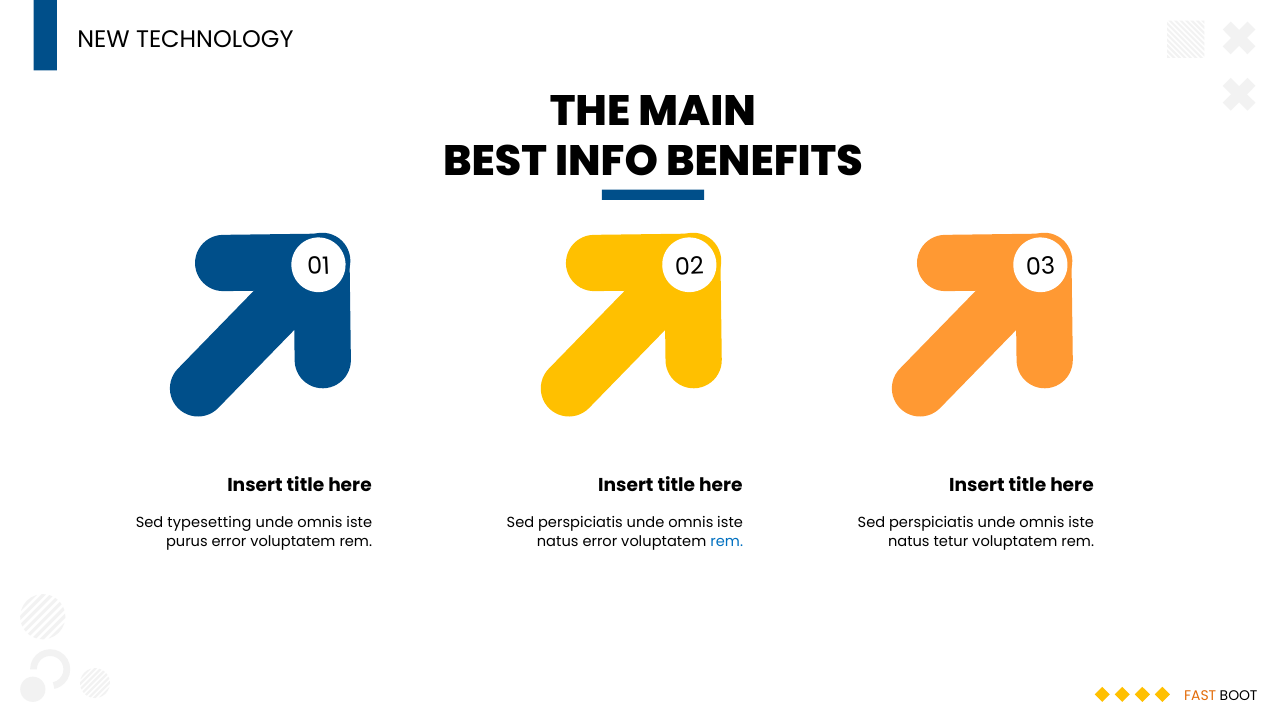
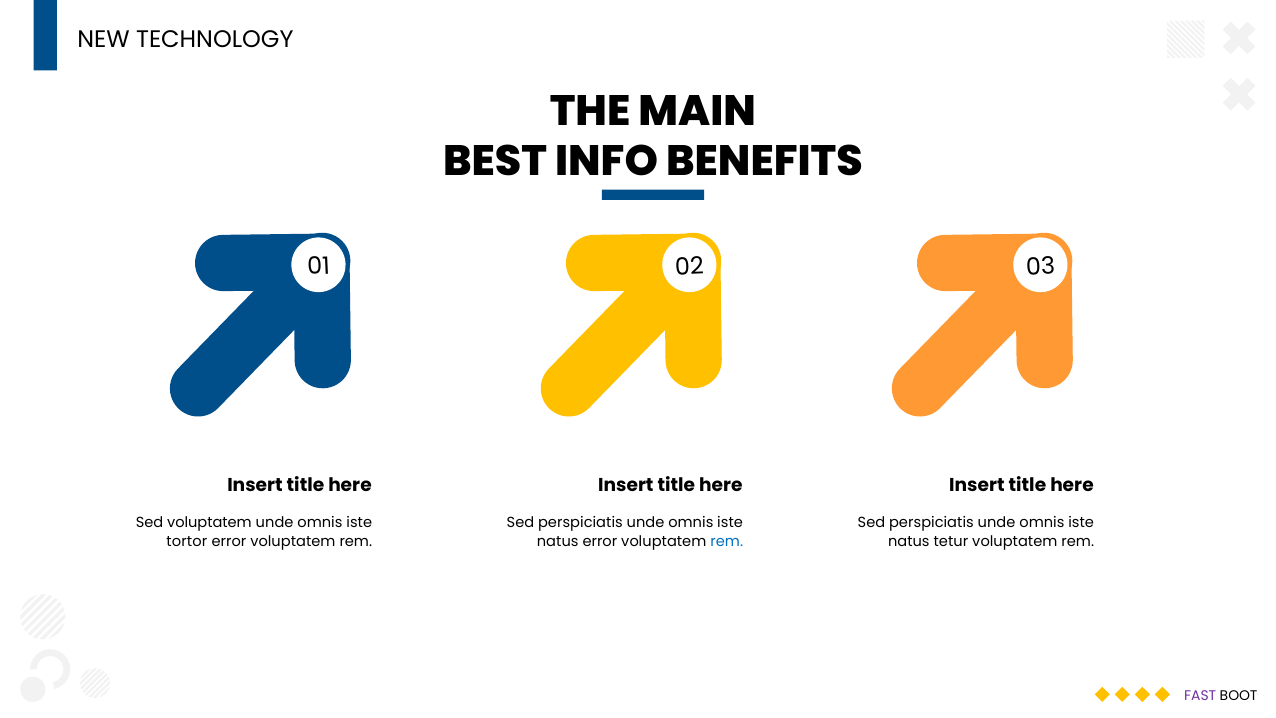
Sed typesetting: typesetting -> voluptatem (209, 522)
purus: purus -> tortor (187, 542)
FAST colour: orange -> purple (1200, 696)
